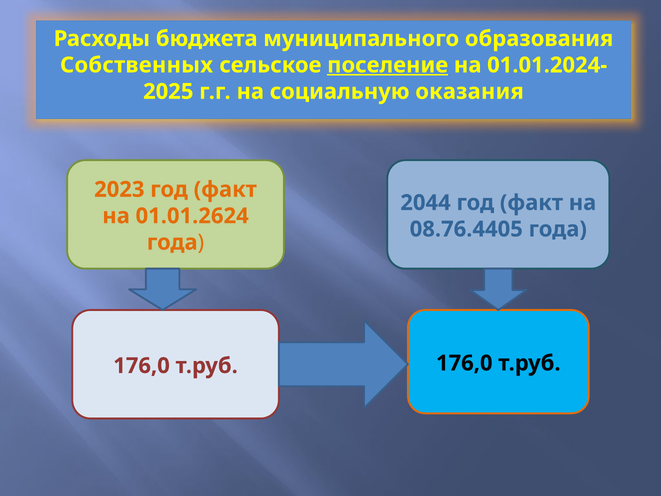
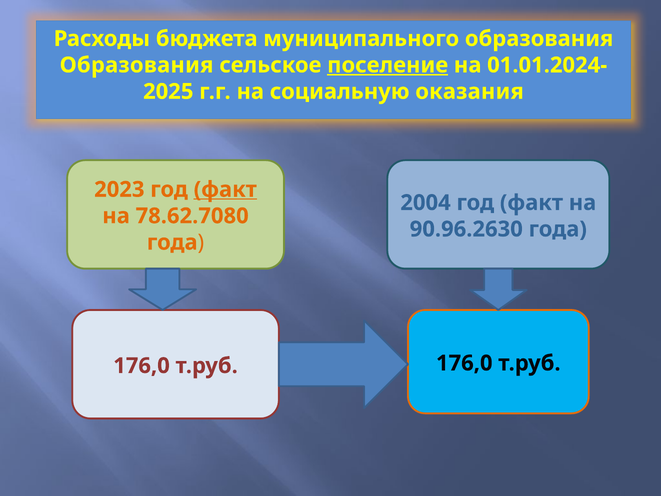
Собственных: Собственных -> Образования (137, 65)
факт underline: none -> present (225, 189)
2044: 2044 -> 2004 (426, 203)
01.01.2624: 01.01.2624 -> 78.62.7080 (192, 216)
08.76.4405: 08.76.4405 -> 90.96.2630 (466, 229)
